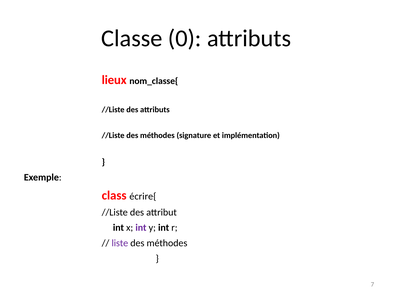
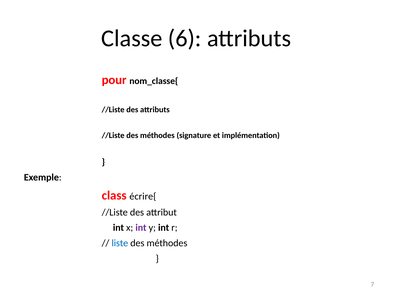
0: 0 -> 6 (185, 39)
lieux: lieux -> pour (114, 80)
liste colour: purple -> blue (120, 244)
